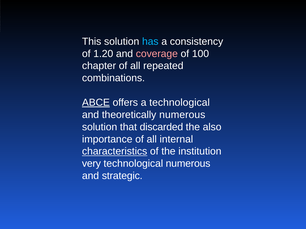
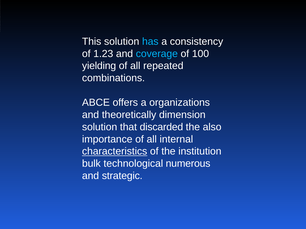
1.20: 1.20 -> 1.23 (103, 54)
coverage colour: pink -> light blue (157, 54)
chapter: chapter -> yielding (99, 66)
ABCE underline: present -> none (96, 103)
a technological: technological -> organizations (180, 103)
theoretically numerous: numerous -> dimension (182, 115)
very: very -> bulk (91, 164)
